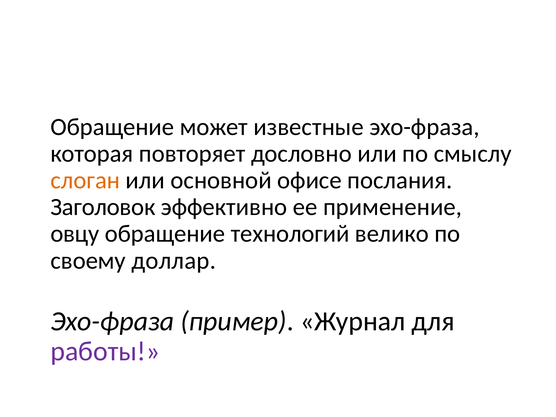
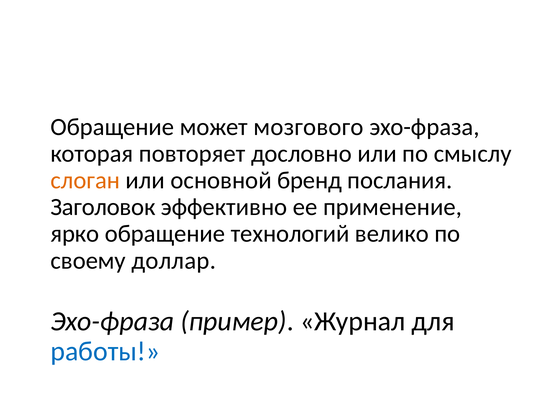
известные: известные -> мозгового (309, 127)
офисе: офисе -> бренд (310, 180)
овцу: овцу -> ярко (75, 234)
работы colour: purple -> blue (105, 351)
